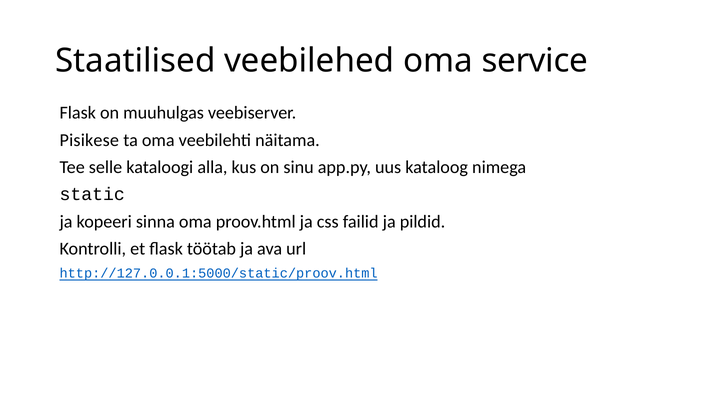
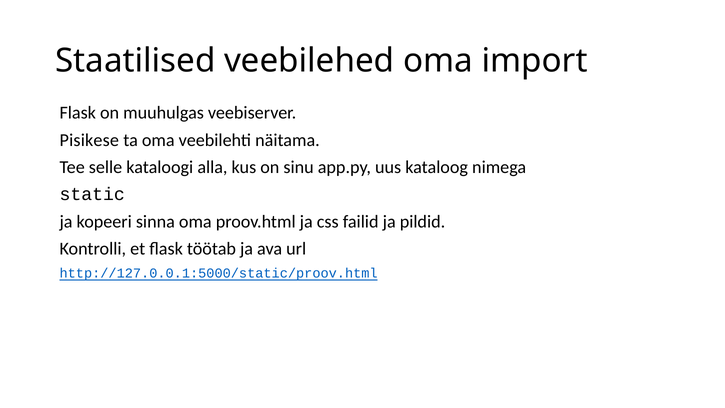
service: service -> import (535, 61)
